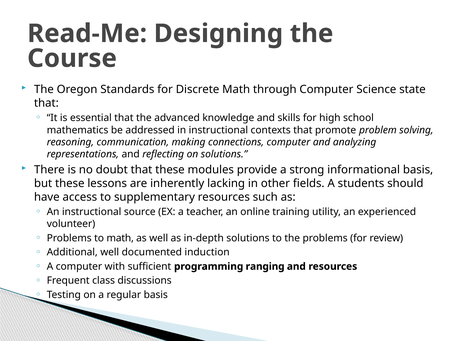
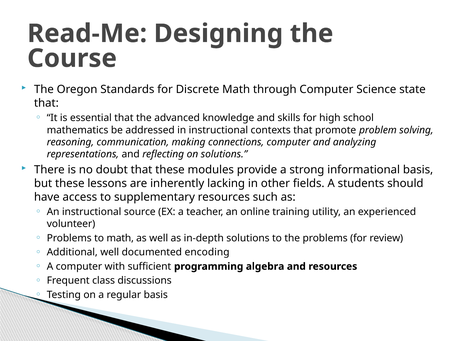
induction: induction -> encoding (207, 252)
ranging: ranging -> algebra (265, 267)
